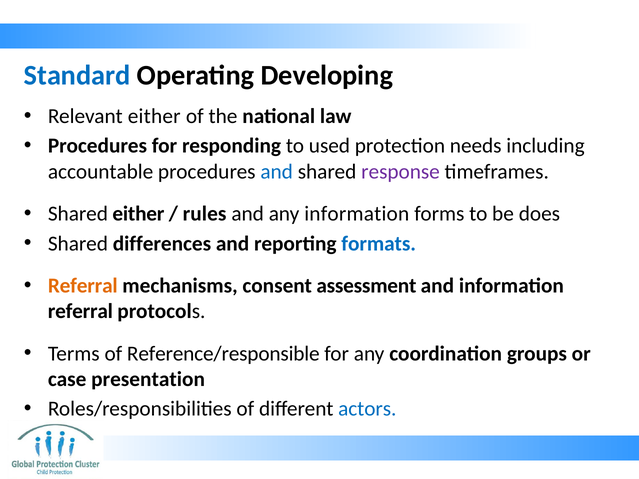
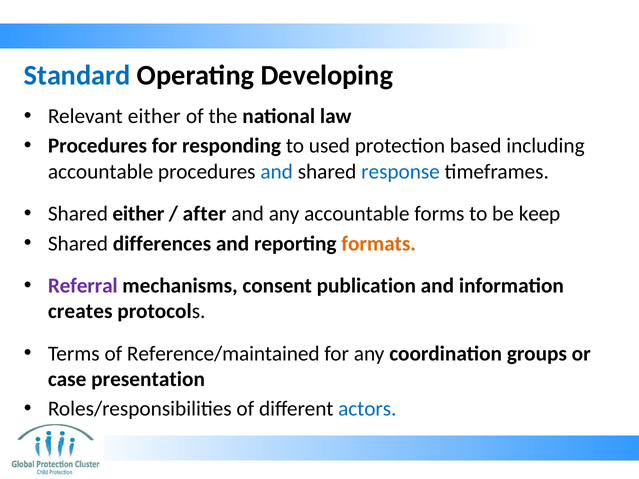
needs: needs -> based (476, 146)
response colour: purple -> blue (401, 172)
rules: rules -> after (204, 214)
any information: information -> accountable (357, 214)
does: does -> keep (540, 214)
formats colour: blue -> orange (379, 244)
Referral colour: orange -> purple (83, 286)
assessment: assessment -> publication (366, 286)
referral: referral -> creates (80, 311)
Reference/responsible: Reference/responsible -> Reference/maintained (223, 354)
